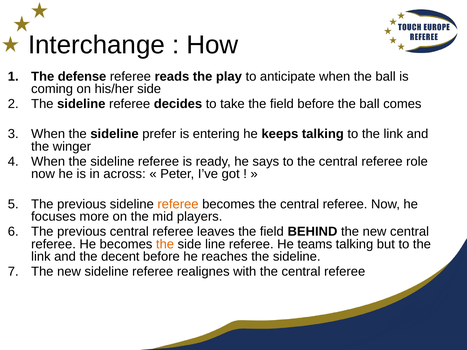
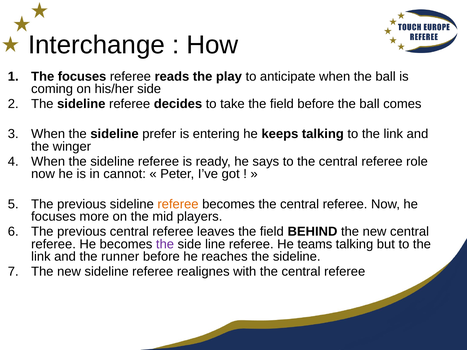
The defense: defense -> focuses (82, 77)
across: across -> cannot (125, 174)
the colour: orange -> purple (165, 244)
decent: decent -> runner (120, 257)
